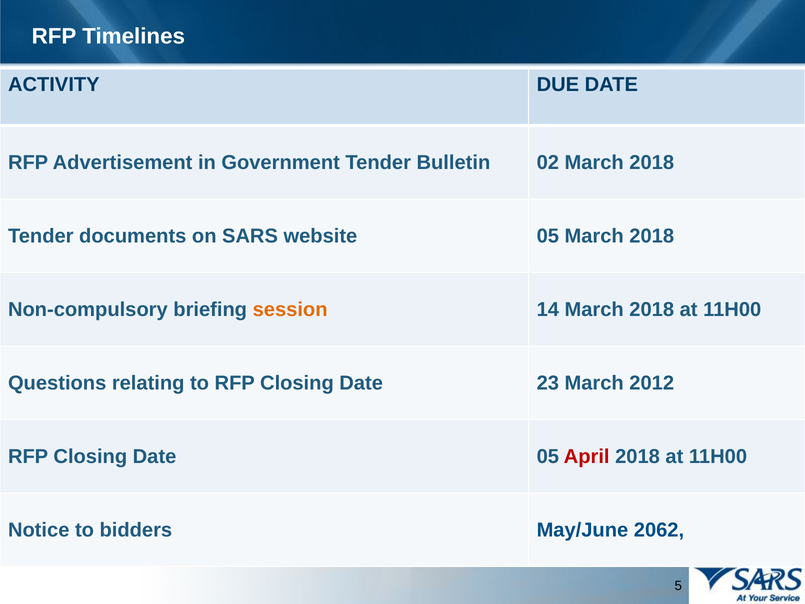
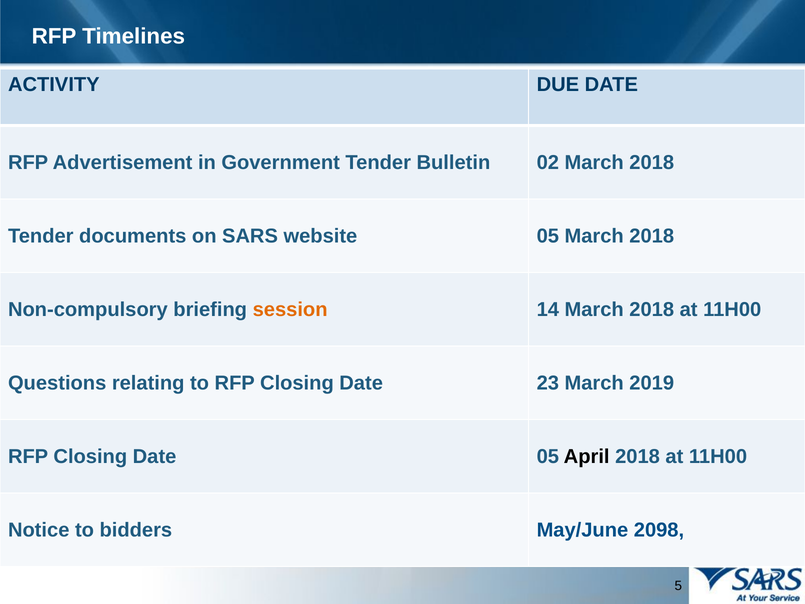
2012: 2012 -> 2019 (652, 383)
April colour: red -> black (587, 456)
2062: 2062 -> 2098 (659, 530)
